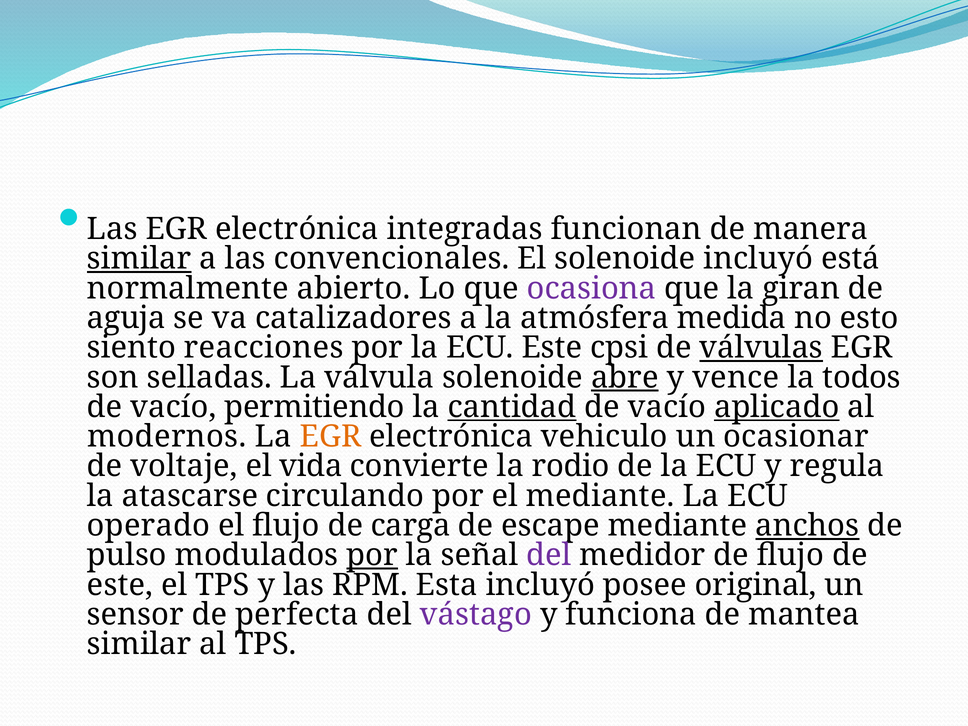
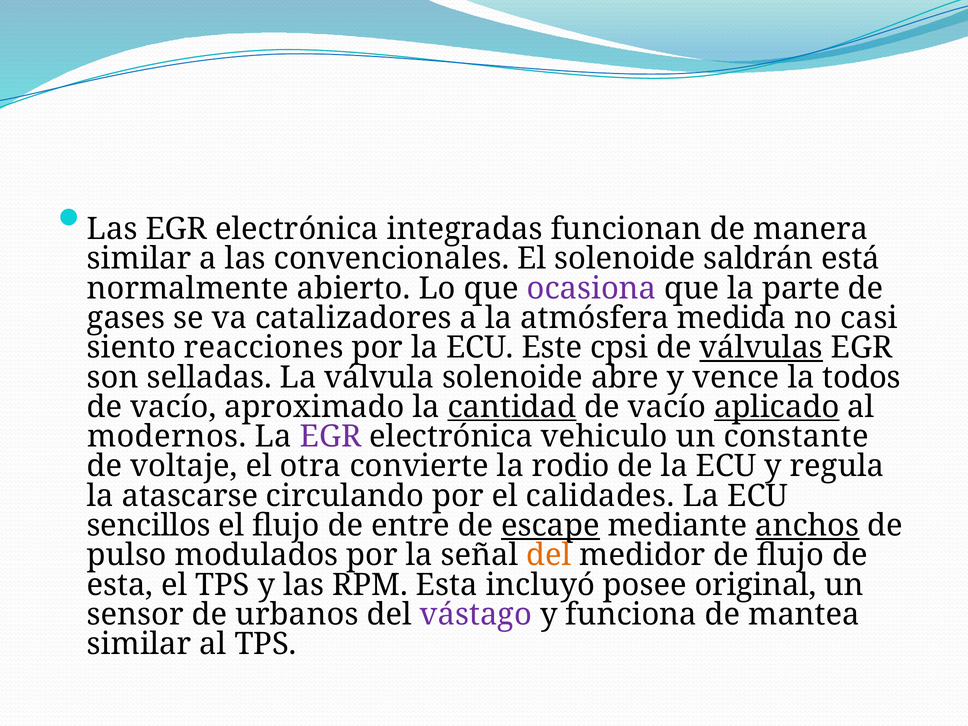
similar underline: present -> none (139, 259)
solenoide incluyó: incluyó -> saldrán (758, 259)
giran: giran -> parte (801, 288)
aguja: aguja -> gases (126, 318)
esto: esto -> casi (869, 318)
abre underline: present -> none (625, 377)
permitiendo: permitiendo -> aproximado (314, 407)
EGR colour: orange -> purple (331, 437)
ocasionar: ocasionar -> constante (796, 437)
vida: vida -> otra (311, 466)
el mediante: mediante -> calidades (600, 496)
operado: operado -> sencillos (149, 526)
carga: carga -> entre (410, 526)
escape underline: none -> present (550, 526)
por underline: present -> none (372, 555)
del colour: purple -> orange (549, 555)
este: este -> esta (120, 585)
perfecta: perfecta -> urbanos (297, 615)
